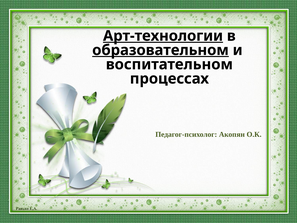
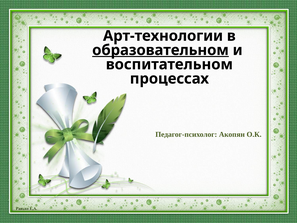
Арт-технологии underline: present -> none (163, 36)
